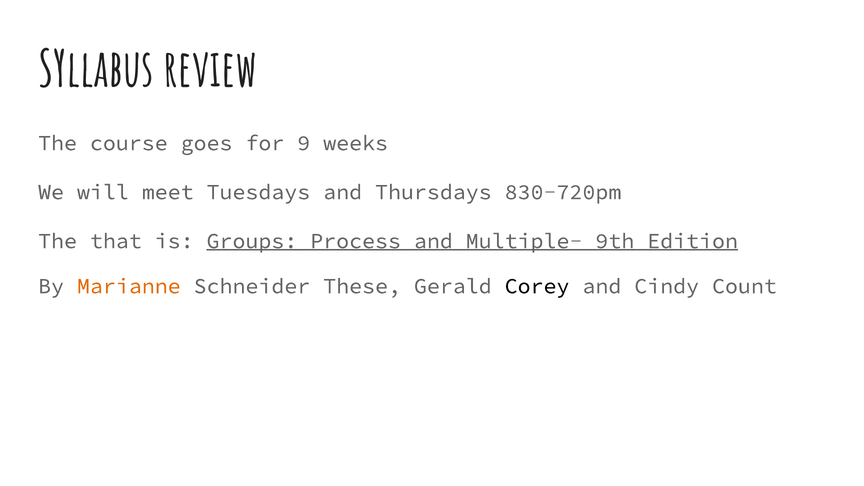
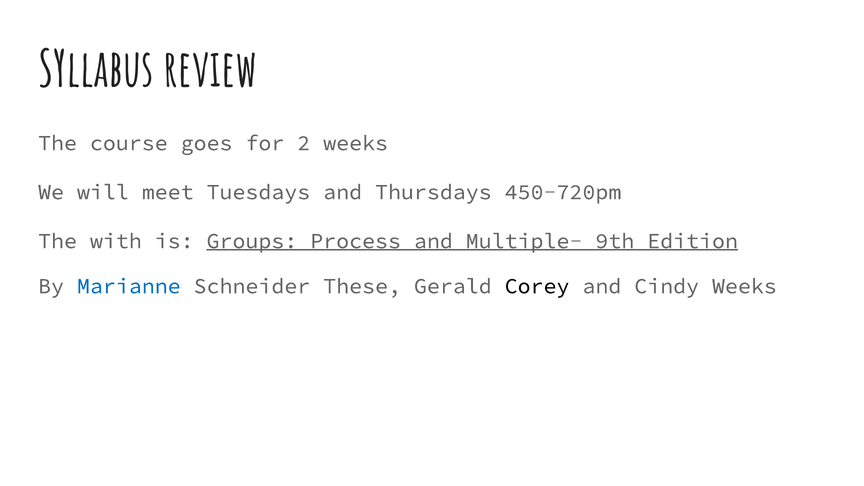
9: 9 -> 2 (304, 143)
830-720pm: 830-720pm -> 450-720pm (563, 192)
that: that -> with (116, 241)
Marianne colour: orange -> blue (129, 286)
Cindy Count: Count -> Weeks (744, 286)
